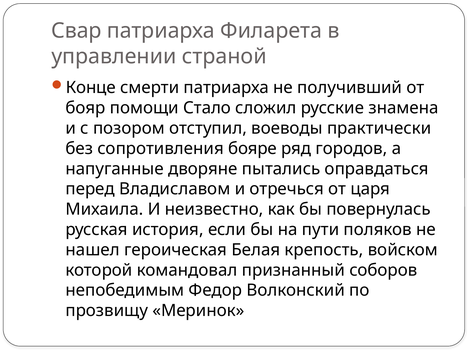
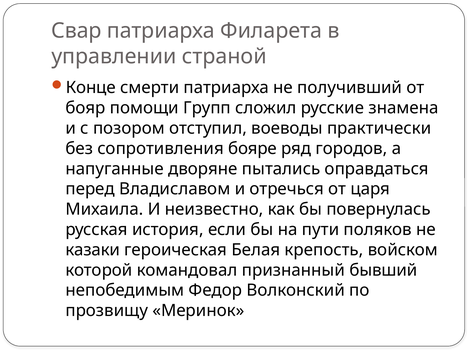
Стало: Стало -> Групп (207, 108)
нашел: нашел -> казаки (93, 250)
соборов: соборов -> бывший (383, 270)
